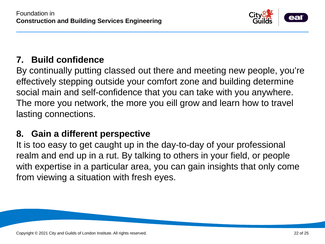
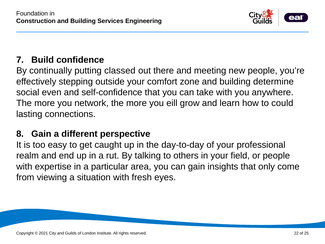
main: main -> even (52, 92)
travel: travel -> could (282, 103)
